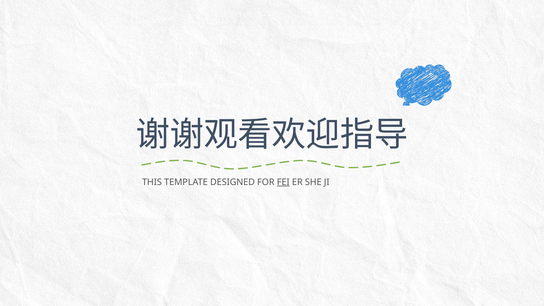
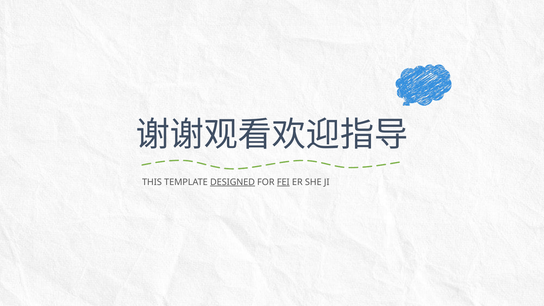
DESIGNED underline: none -> present (233, 182)
